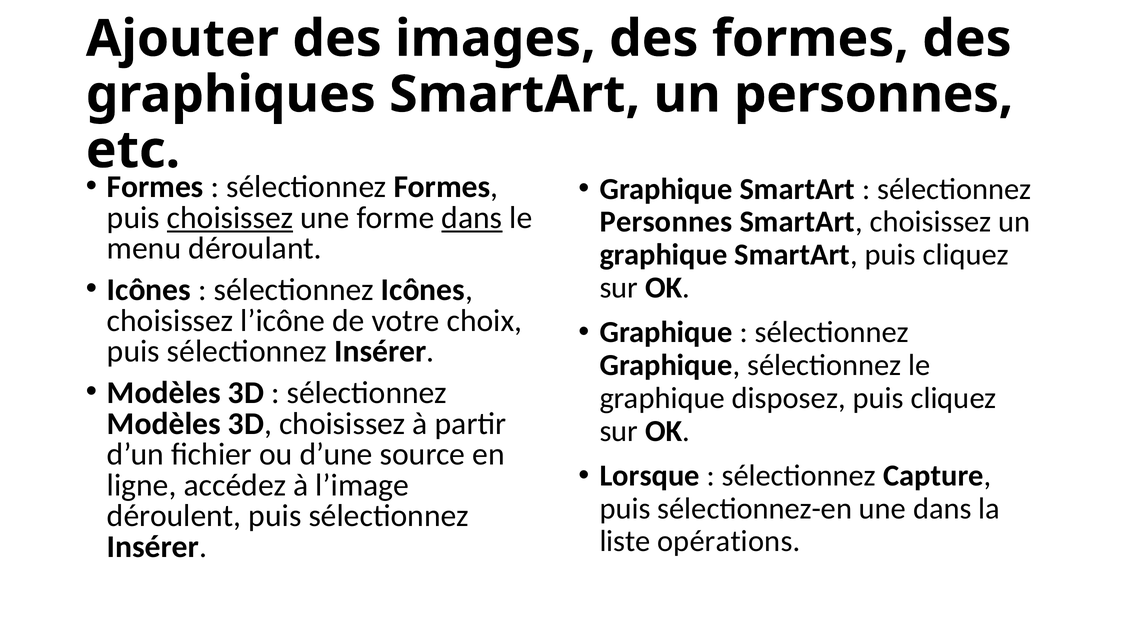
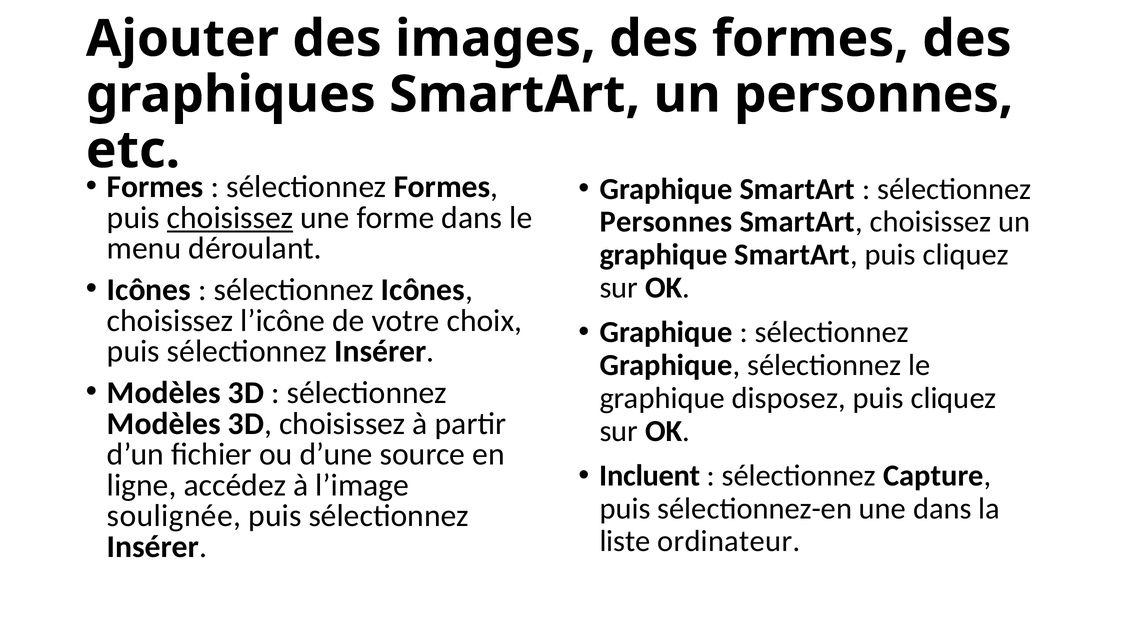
dans underline: present -> none (472, 218)
Lorsque: Lorsque -> Incluent (650, 476)
déroulent: déroulent -> soulignée (174, 516)
opérations: opérations -> ordinateur (729, 542)
